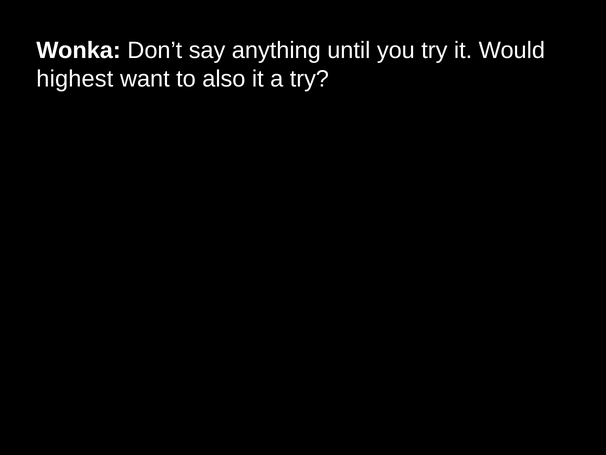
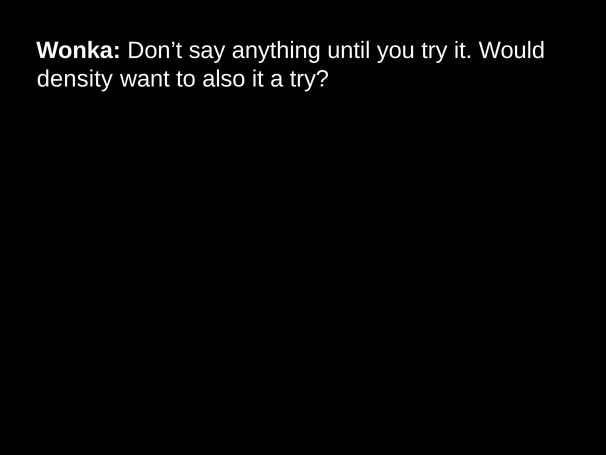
highest: highest -> density (75, 79)
